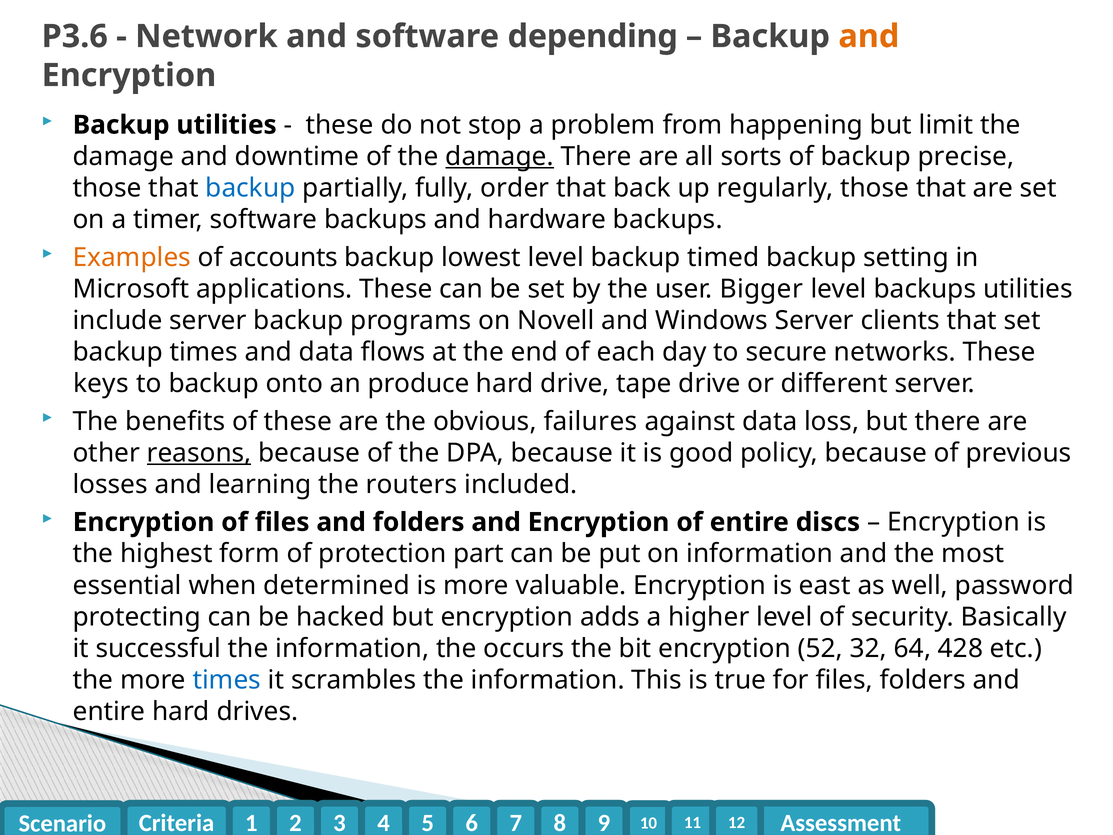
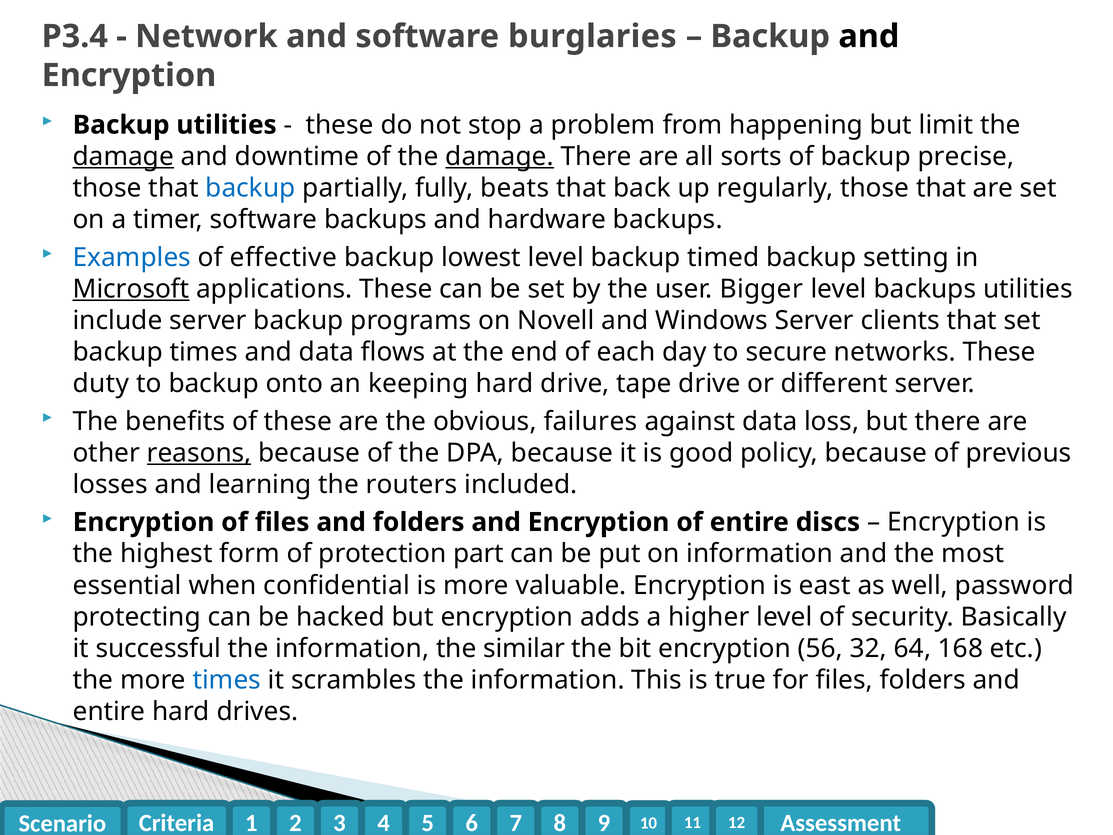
P3.6: P3.6 -> P3.4 (75, 36)
depending: depending -> burglaries (592, 36)
and colour: orange -> black (869, 36)
damage underline: none -> present (123, 156)
order: order -> beats (515, 188)
Examples colour: orange -> blue (132, 257)
accounts: accounts -> effective (283, 257)
Microsoft underline: none -> present (131, 289)
keys: keys -> duty (101, 384)
produce: produce -> keeping (418, 384)
determined: determined -> confidential (337, 585)
occurs: occurs -> similar (524, 648)
52: 52 -> 56 (820, 648)
428: 428 -> 168 (960, 648)
